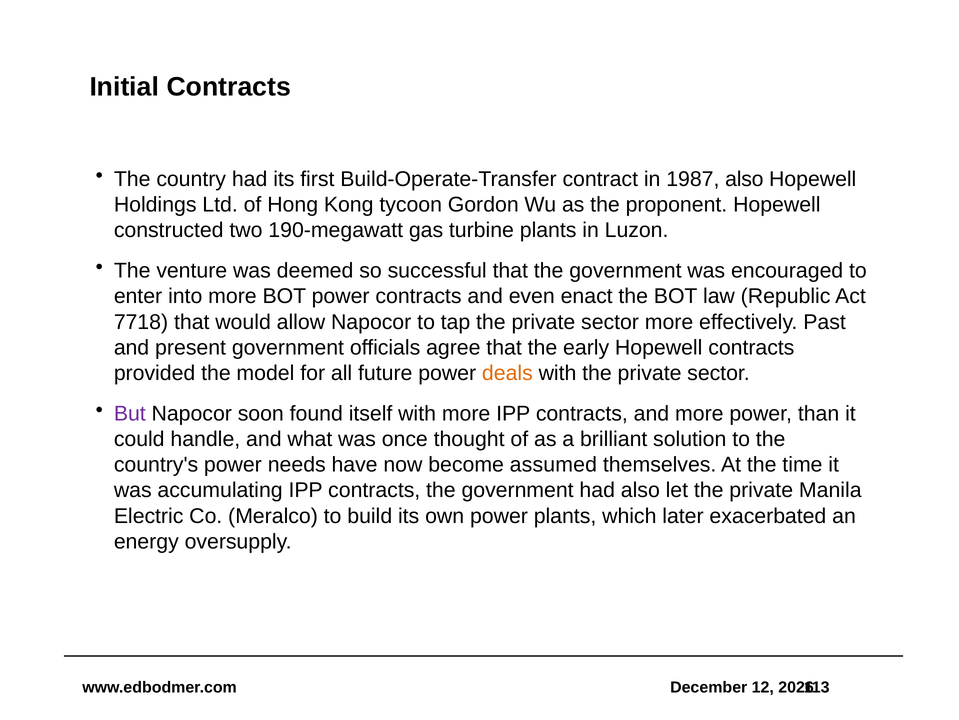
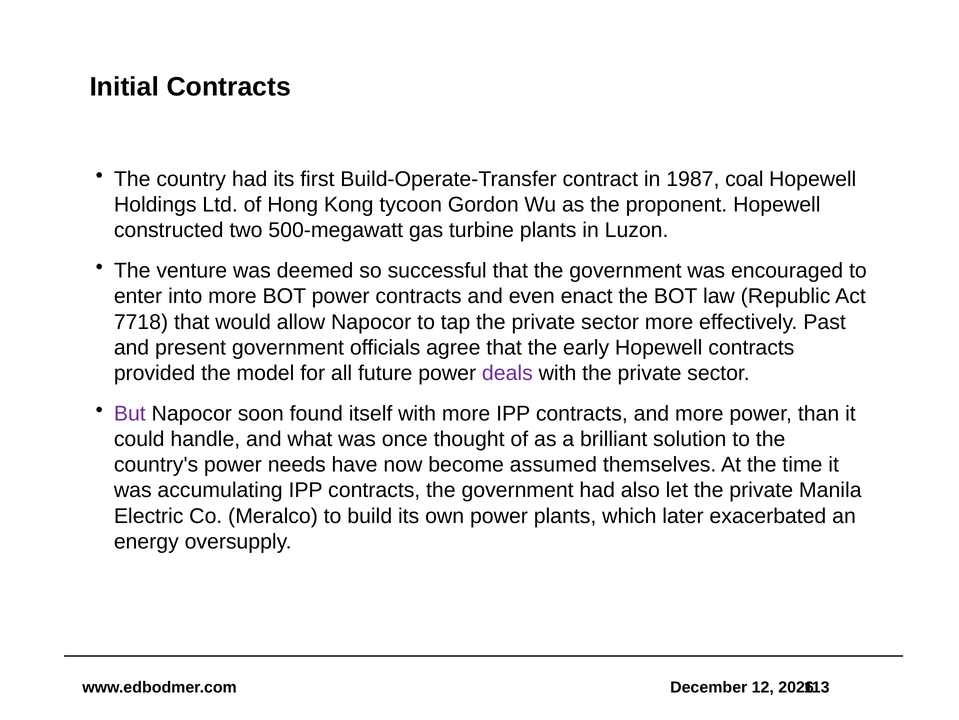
1987 also: also -> coal (744, 179)
190-megawatt: 190-megawatt -> 500-megawatt (336, 230)
deals colour: orange -> purple (507, 373)
